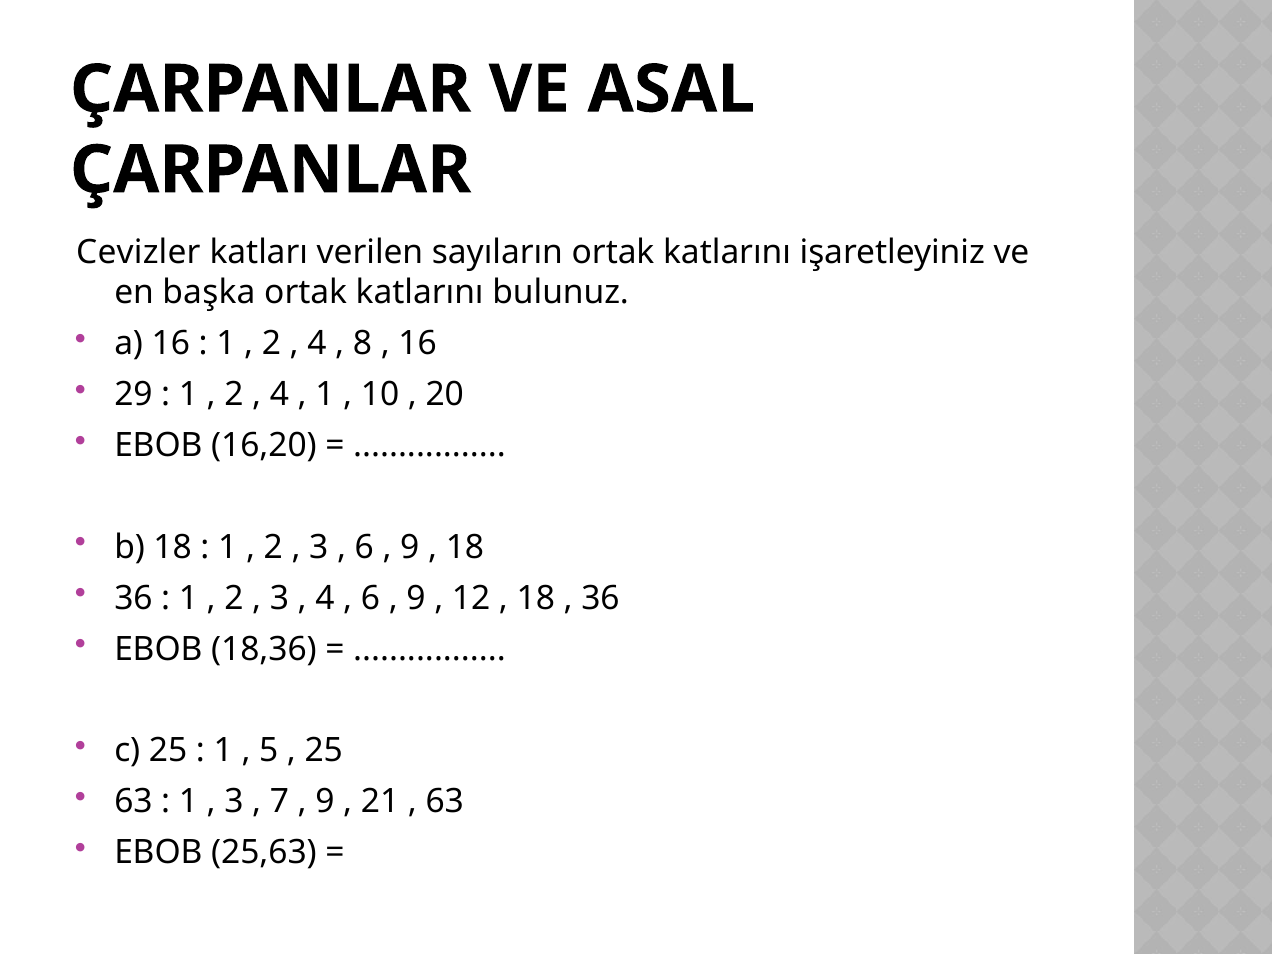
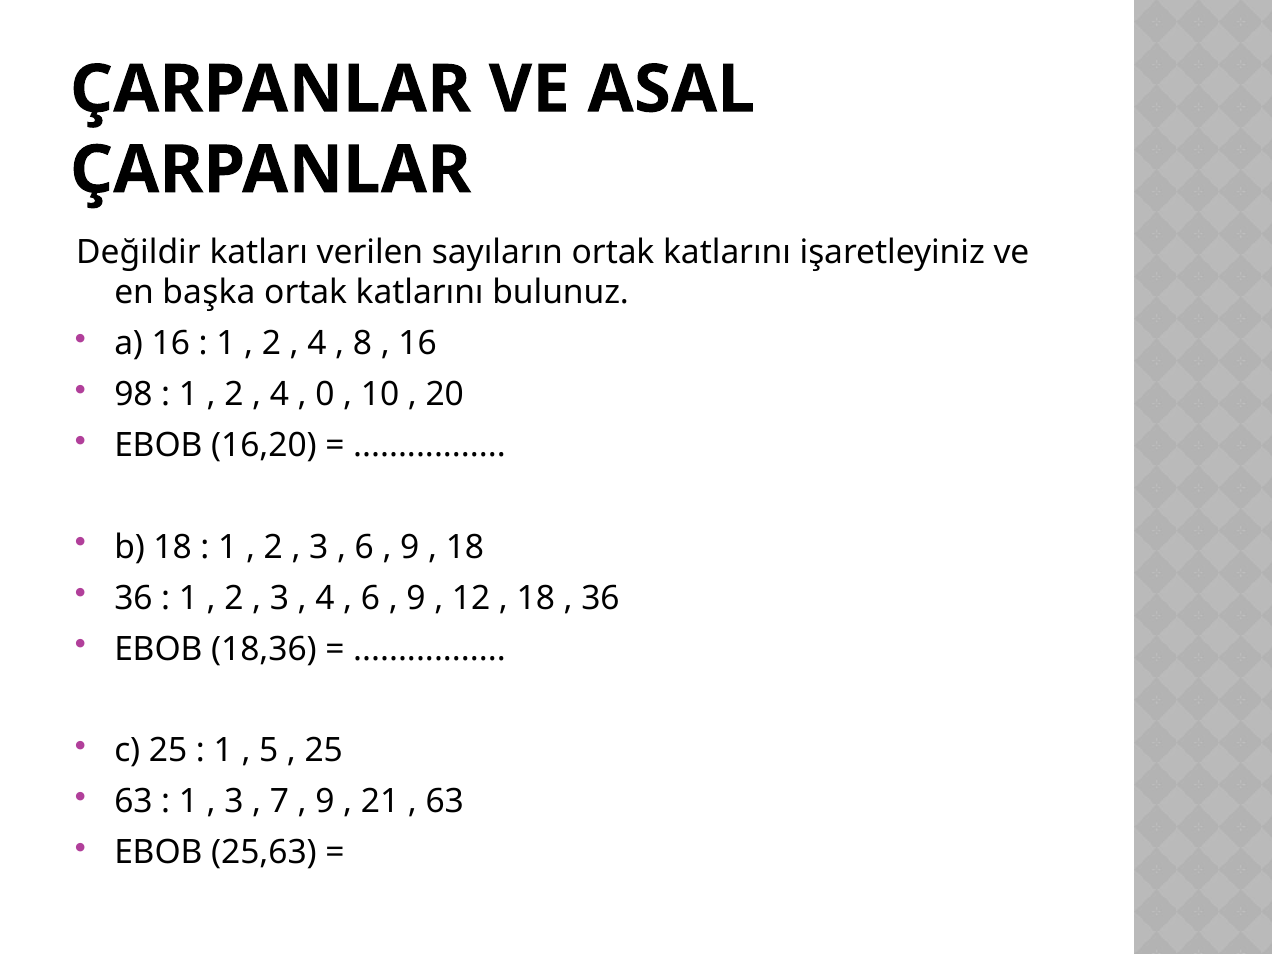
Cevizler: Cevizler -> Değildir (138, 253)
29: 29 -> 98 (133, 395)
1: 1 -> 0 (325, 395)
